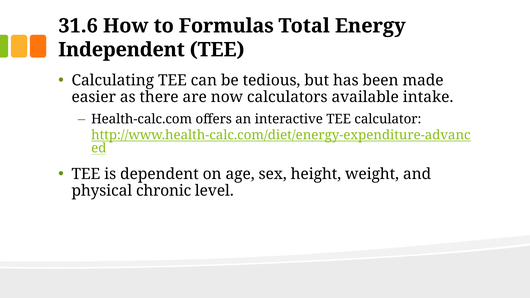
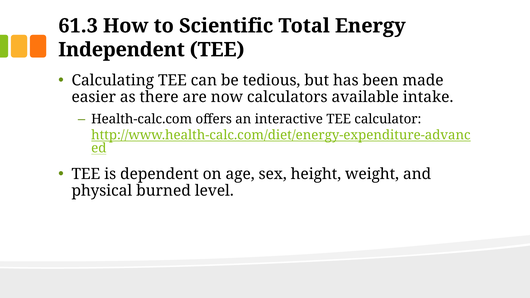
31.6: 31.6 -> 61.3 (78, 26)
Formulas: Formulas -> Scientific (226, 26)
chronic: chronic -> burned (164, 191)
